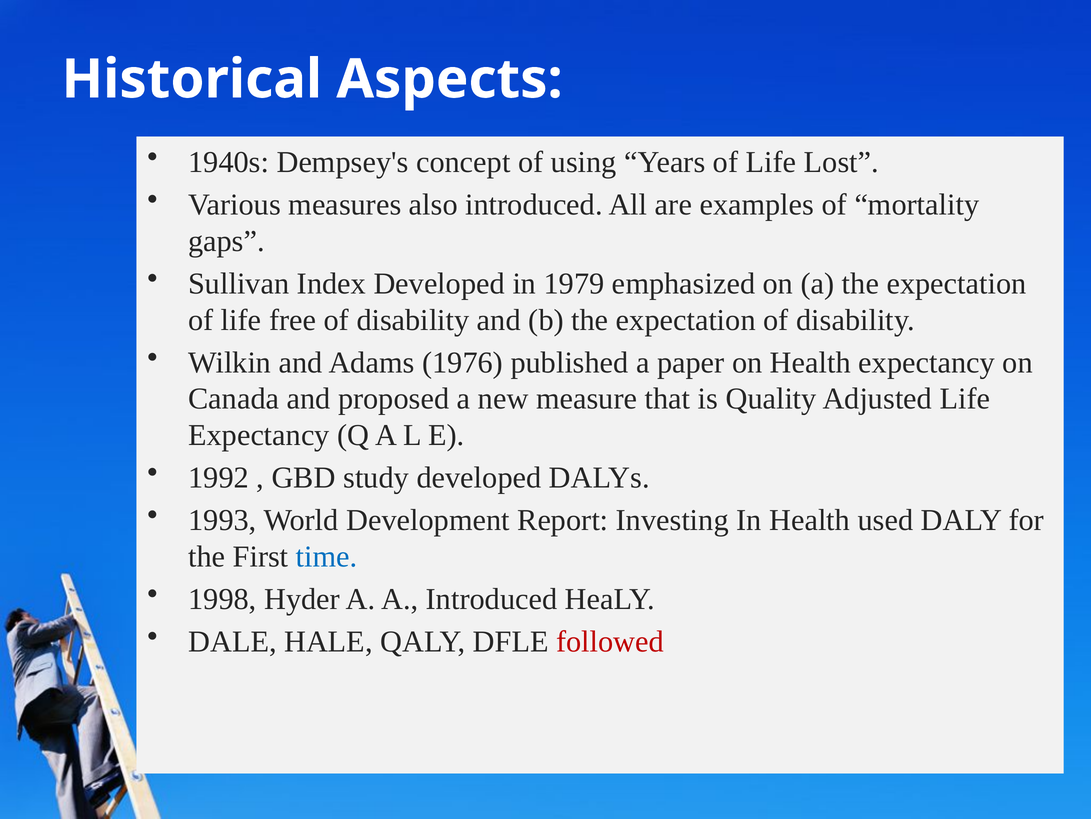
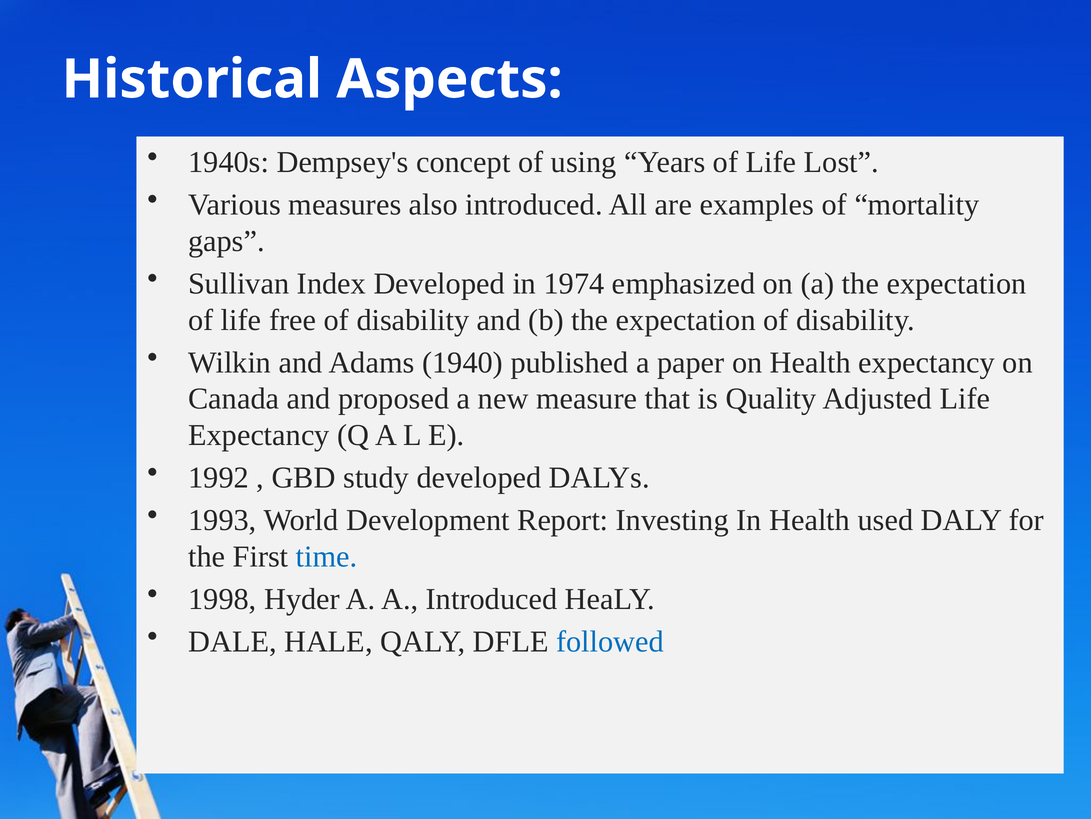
1979: 1979 -> 1974 (574, 283)
1976: 1976 -> 1940 (463, 362)
followed colour: red -> blue (610, 641)
